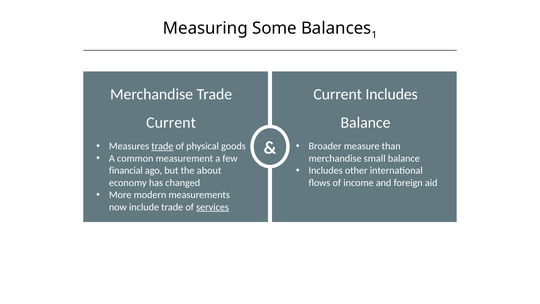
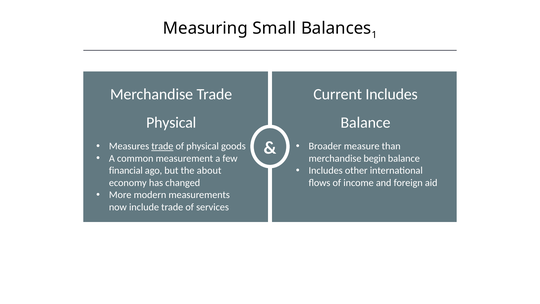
Some: Some -> Small (274, 28)
Current: Current -> Physical (171, 122)
small: small -> begin (375, 158)
services underline: present -> none (213, 207)
